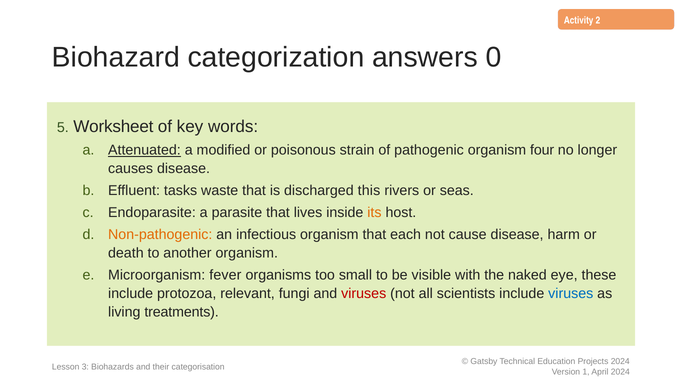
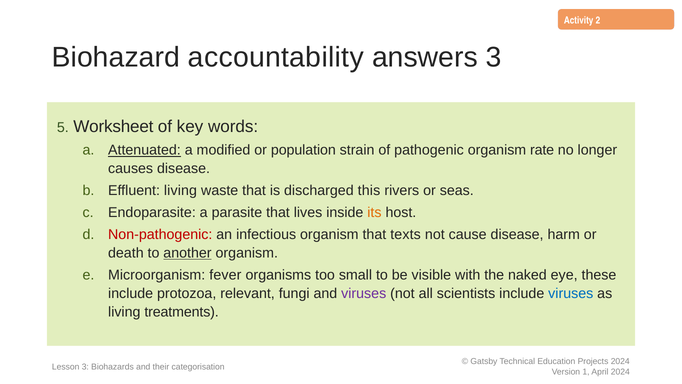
categorization: categorization -> accountability (276, 57)
answers 0: 0 -> 3 (494, 57)
poisonous: poisonous -> population (303, 150)
four: four -> rate (542, 150)
Effluent tasks: tasks -> living (180, 191)
Non-pathogenic colour: orange -> red (160, 234)
each: each -> texts (406, 234)
another underline: none -> present (187, 253)
viruses colour: red -> purple (364, 293)
